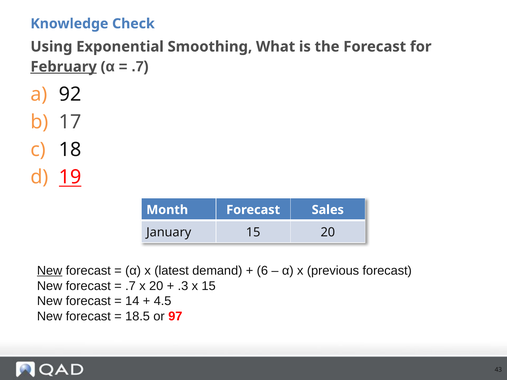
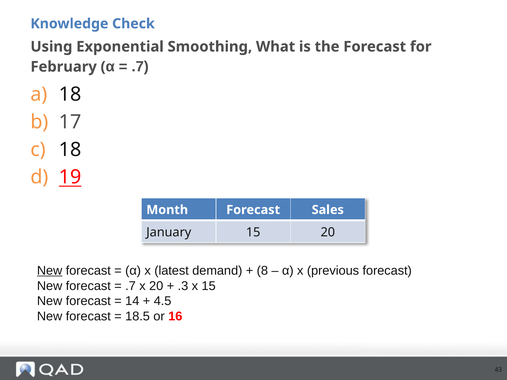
February underline: present -> none (64, 67)
92: 92 -> 18 (70, 94)
6: 6 -> 8 (262, 271)
97: 97 -> 16 (175, 316)
